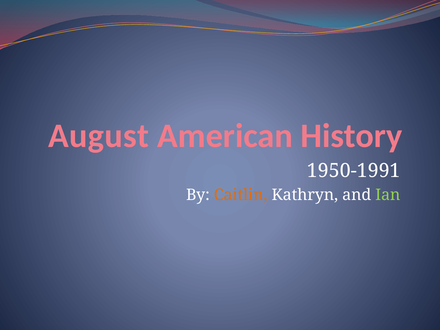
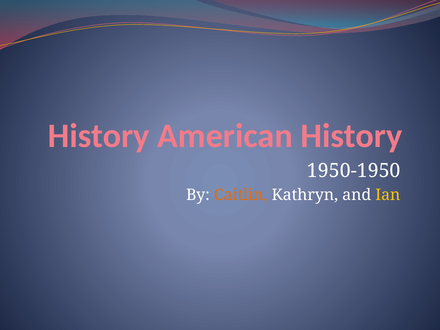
August: August -> History (99, 136)
1950-1991: 1950-1991 -> 1950-1950 (354, 171)
Ian colour: light green -> yellow (388, 195)
